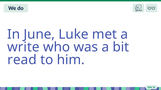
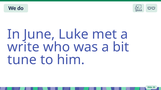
read: read -> tune (22, 60)
